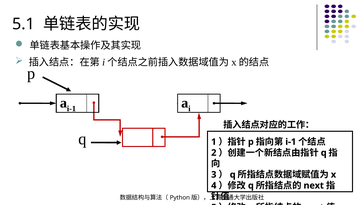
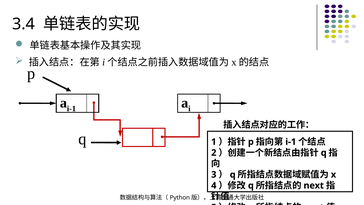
5.1: 5.1 -> 3.4 (24, 24)
